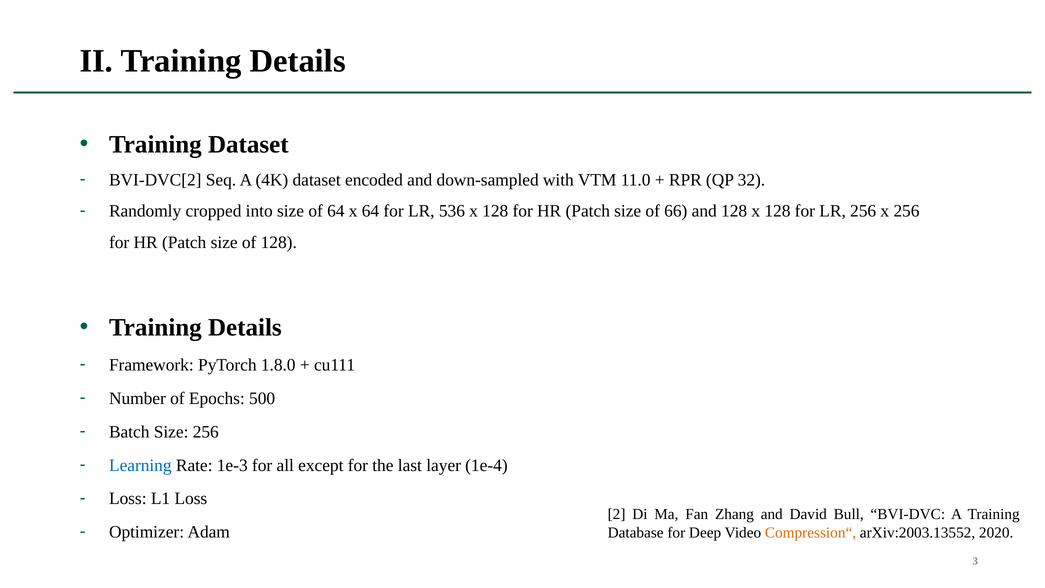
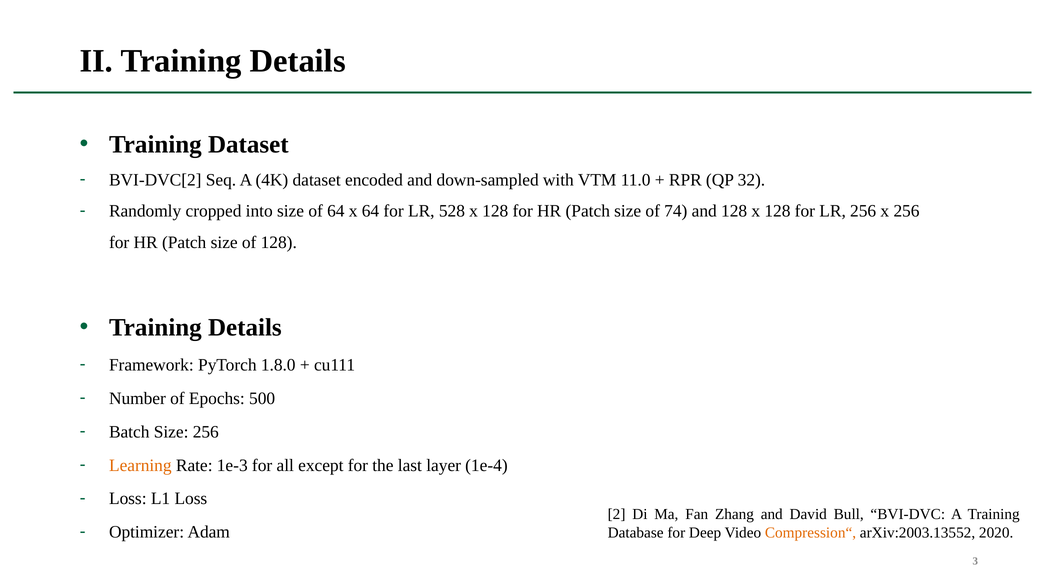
536: 536 -> 528 (452, 211)
66: 66 -> 74 (676, 211)
Learning colour: blue -> orange (140, 465)
